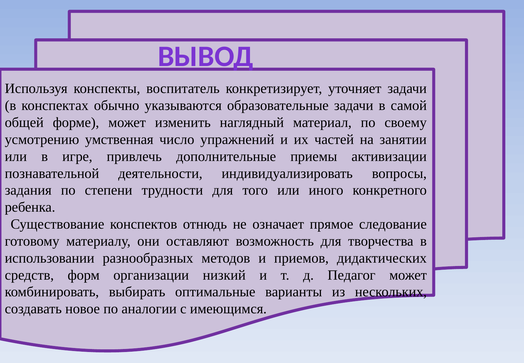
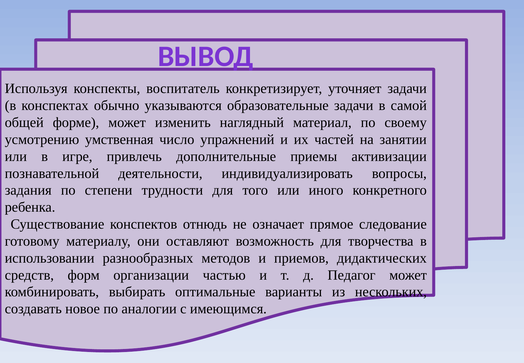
низкий: низкий -> частью (224, 275)
